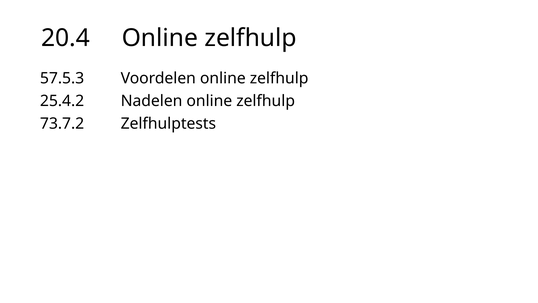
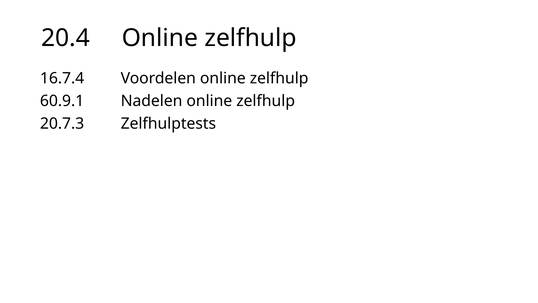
57.5.3: 57.5.3 -> 16.7.4 (62, 78)
25.4.2: 25.4.2 -> 60.9.1 (62, 101)
73.7.2: 73.7.2 -> 20.7.3 (62, 123)
